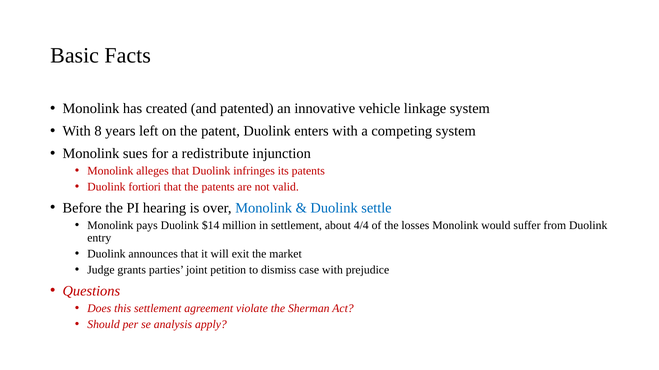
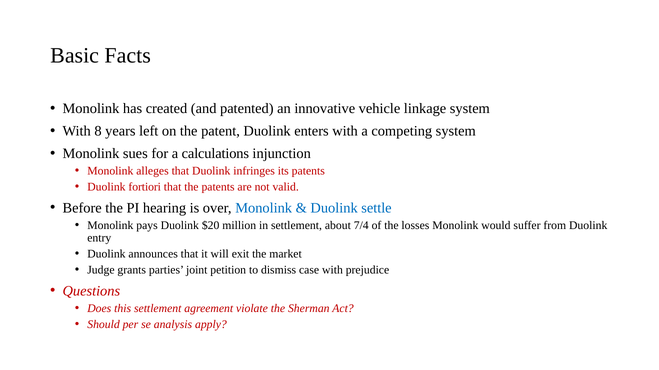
redistribute: redistribute -> calculations (215, 154)
$14: $14 -> $20 (211, 226)
4/4: 4/4 -> 7/4 (361, 226)
